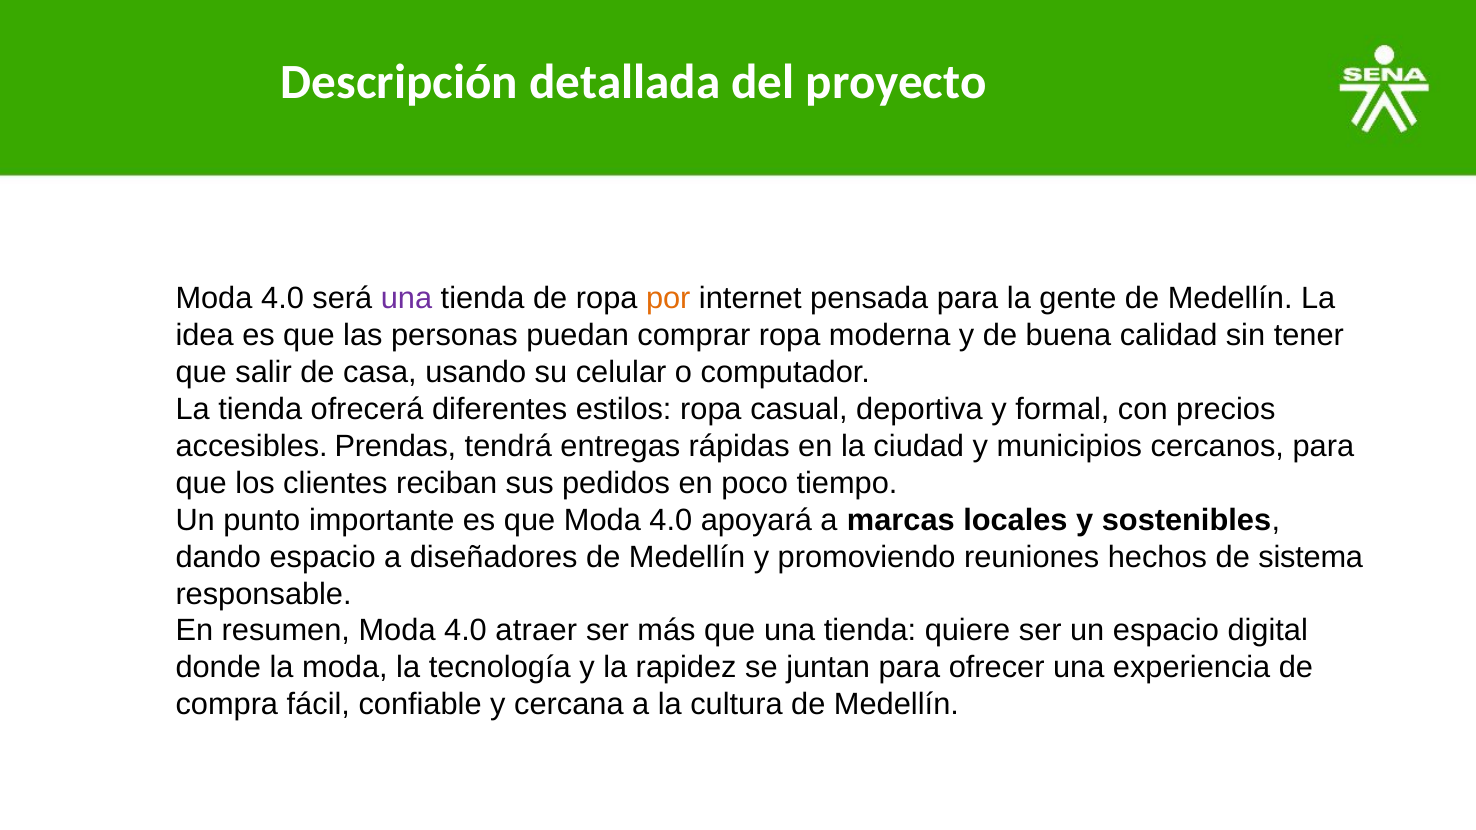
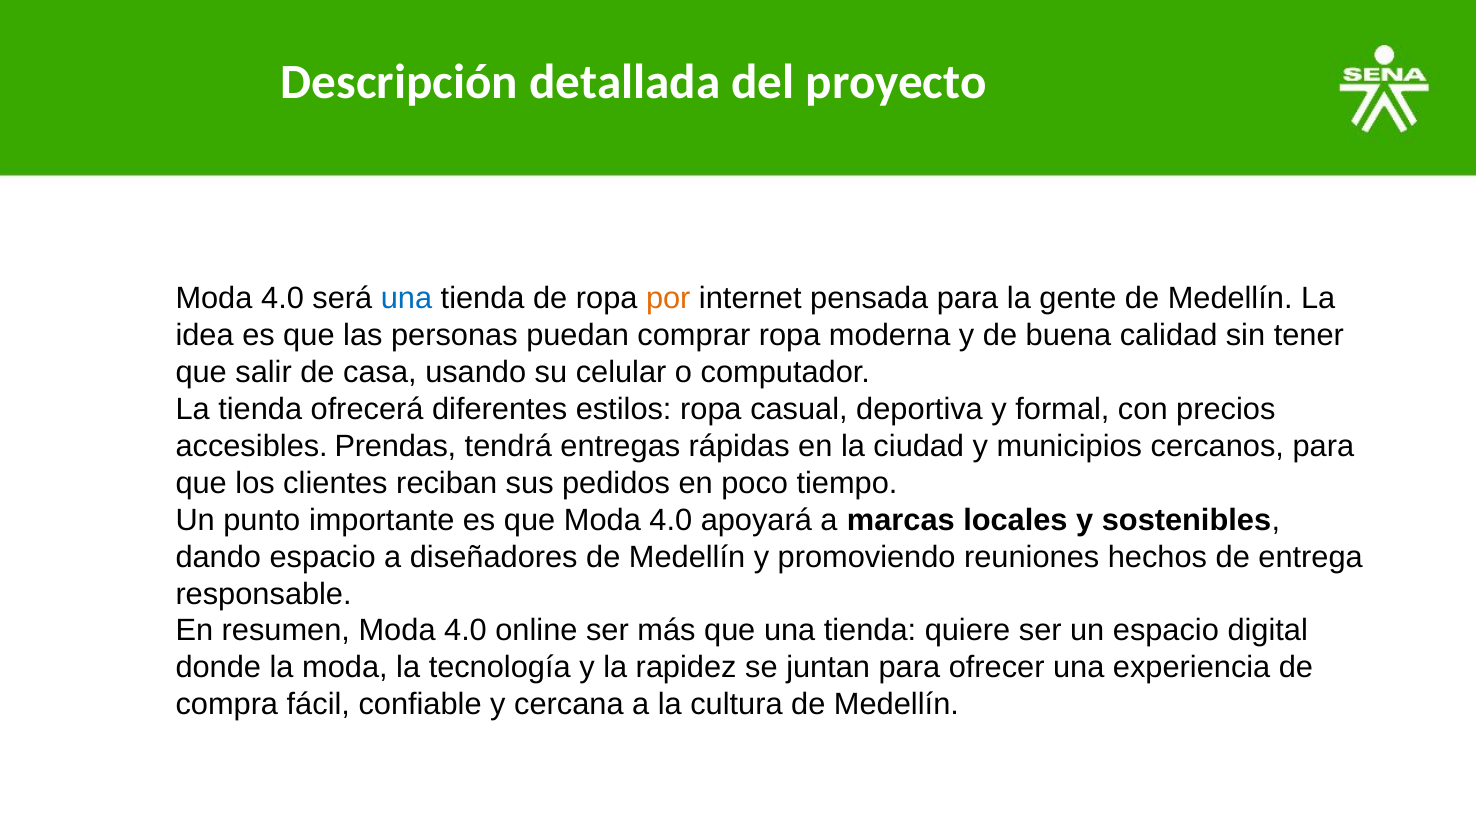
una colour: purple -> blue (406, 299)
sistema: sistema -> entrega (1311, 557)
atraer: atraer -> online (536, 631)
